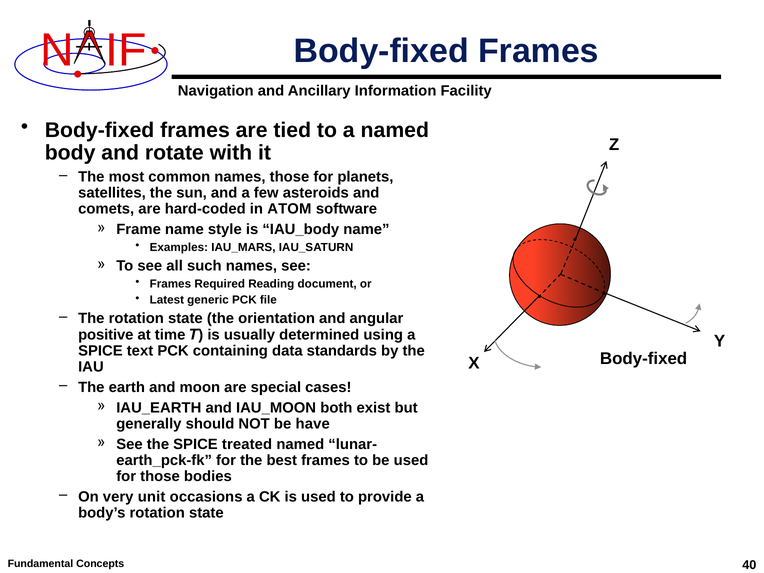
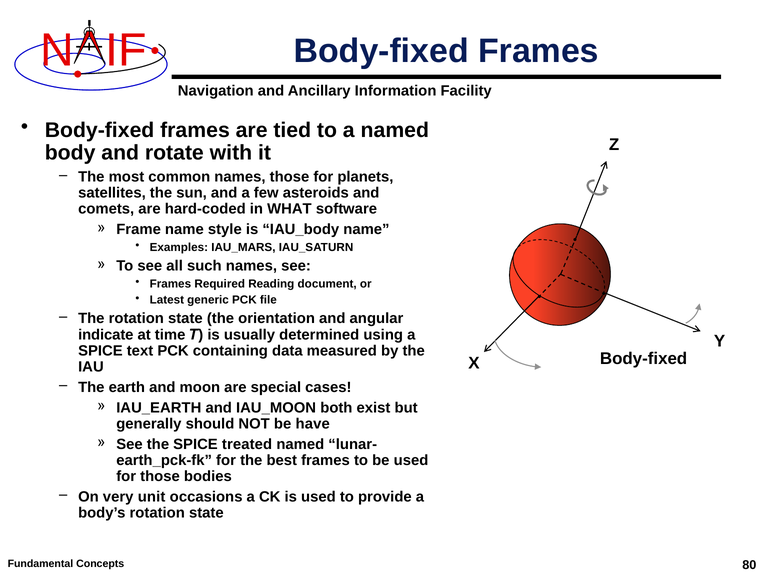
ATOM: ATOM -> WHAT (289, 209)
positive: positive -> indicate (106, 335)
standards: standards -> measured (342, 351)
40: 40 -> 80 (749, 565)
